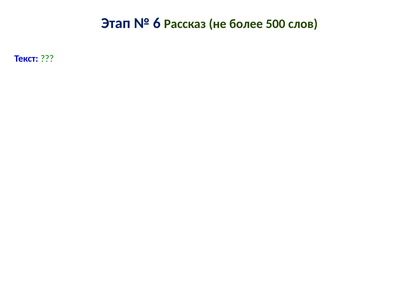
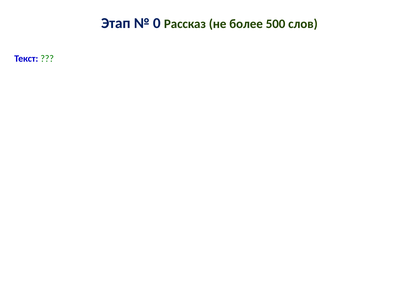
6: 6 -> 0 (157, 23)
